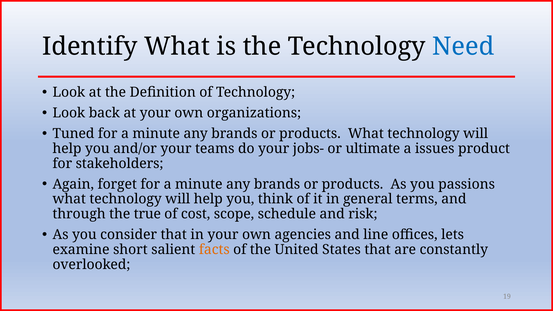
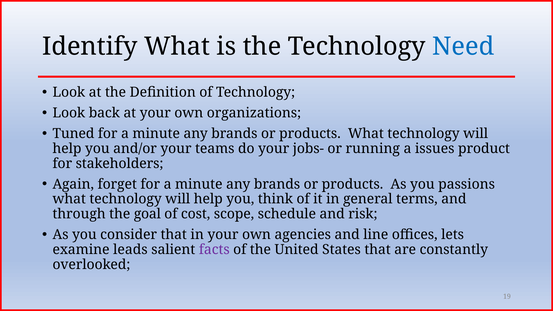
ultimate: ultimate -> running (373, 149)
true: true -> goal (147, 214)
short: short -> leads (130, 250)
facts colour: orange -> purple (214, 250)
